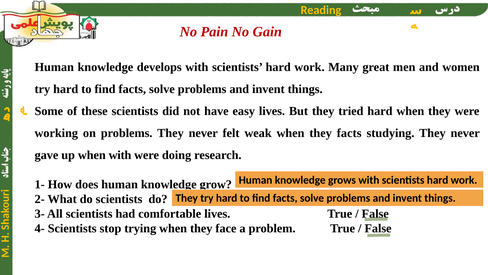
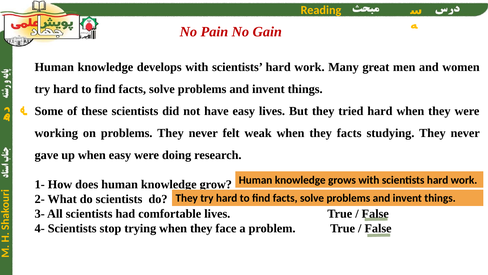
when with: with -> easy (120, 155)
